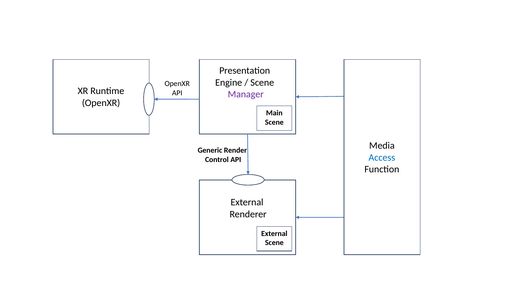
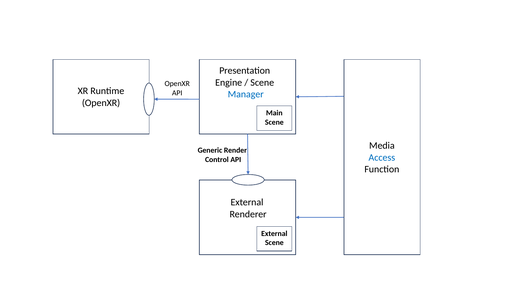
Manager colour: purple -> blue (246, 94)
